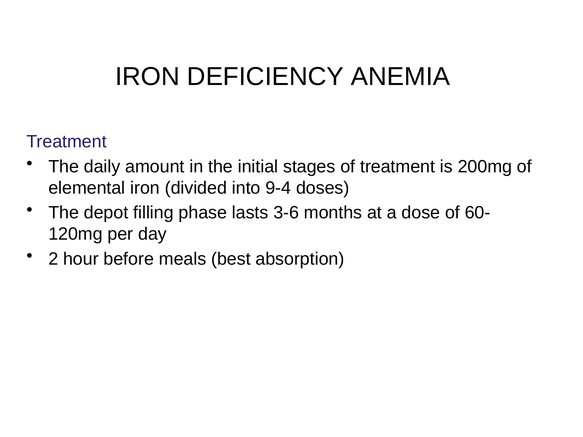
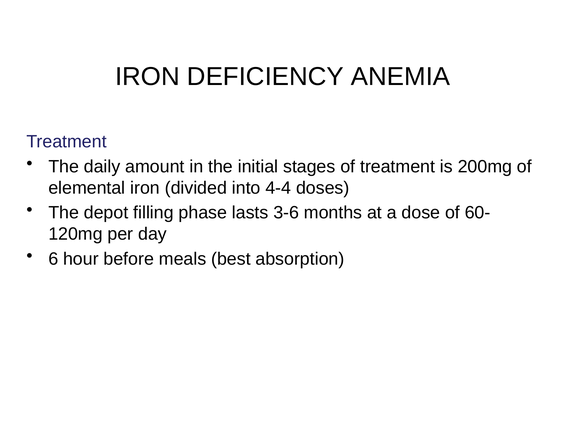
9-4: 9-4 -> 4-4 (278, 188)
2: 2 -> 6 (53, 259)
